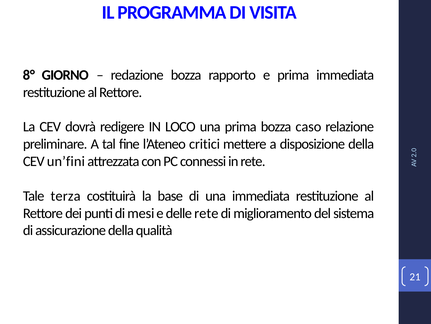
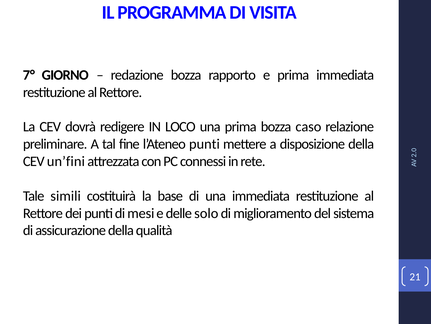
8°: 8° -> 7° (29, 75)
l’Ateneo critici: critici -> punti (204, 144)
terza: terza -> simili (66, 196)
delle rete: rete -> solo (206, 213)
